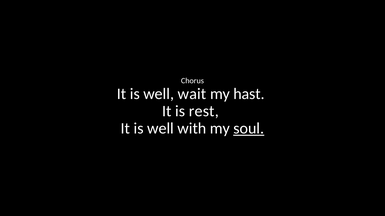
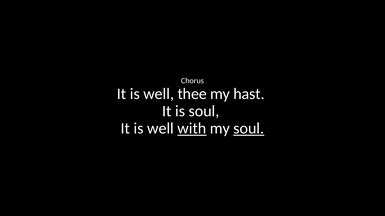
wait: wait -> thee (192, 94)
is rest: rest -> soul (204, 111)
with underline: none -> present (192, 129)
